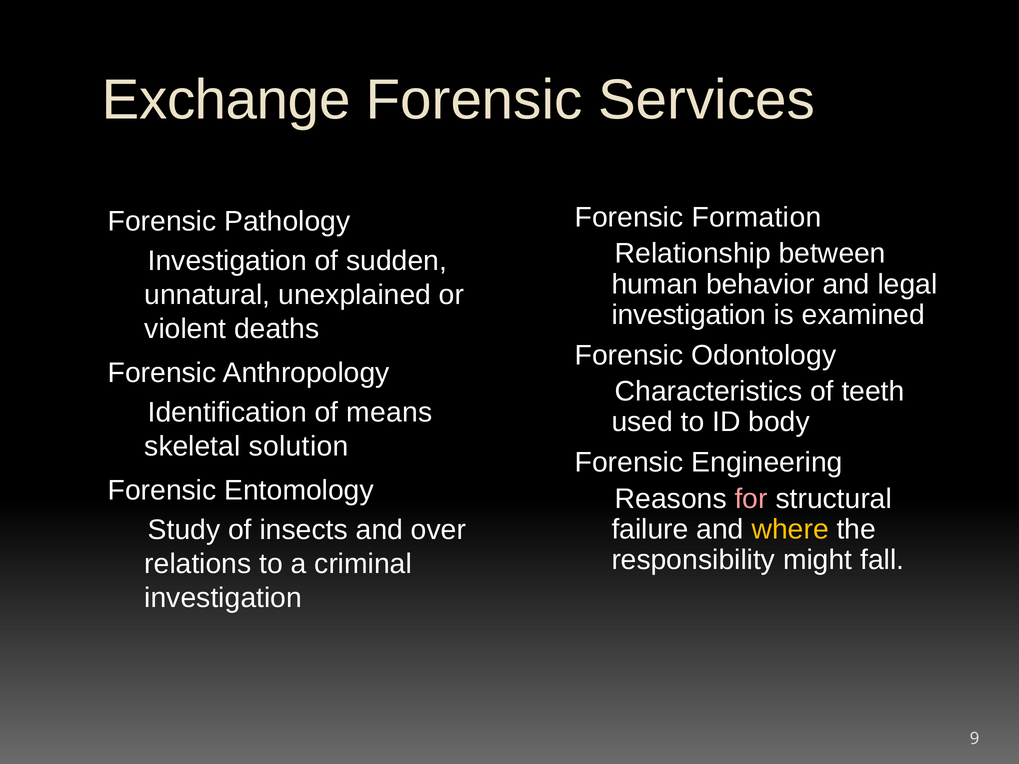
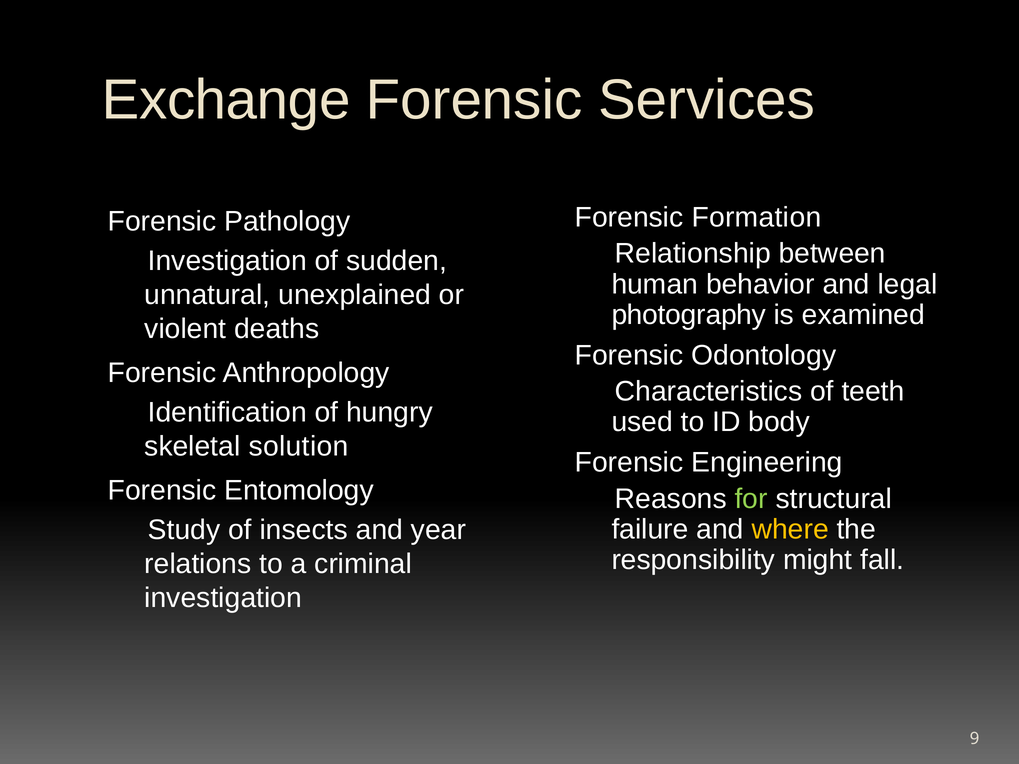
investigation: investigation -> photography (689, 315)
means: means -> hungry (389, 412)
for colour: pink -> light green (751, 499)
over: over -> year (438, 530)
